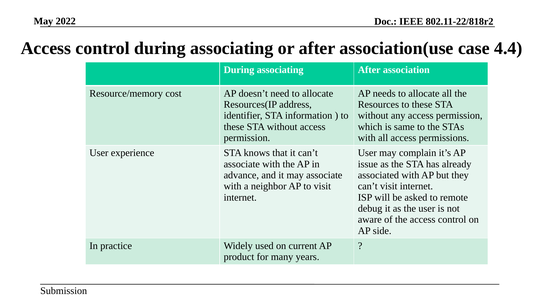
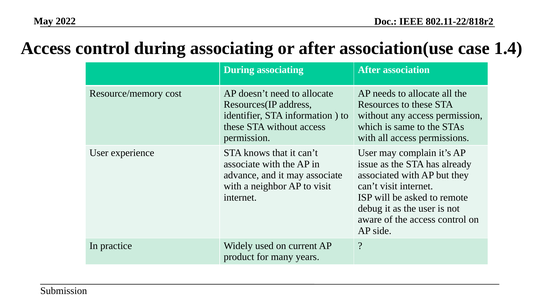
4.4: 4.4 -> 1.4 (508, 48)
